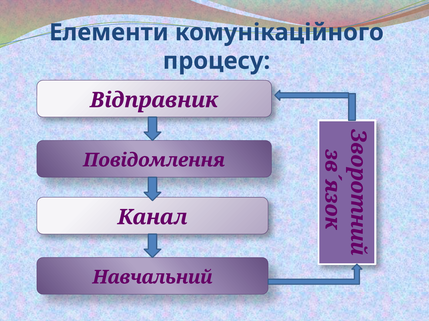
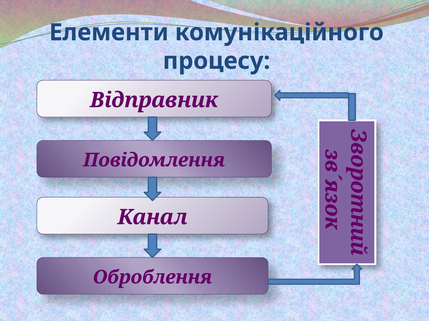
Навчальний: Навчальний -> Оброблення (152, 278)
